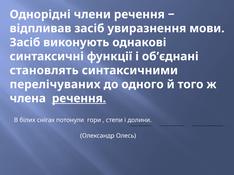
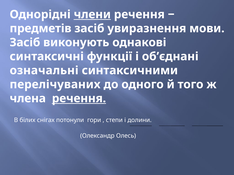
члени underline: none -> present (92, 14)
відпливав: відпливав -> предметів (41, 29)
становлять: становлять -> означальні (44, 71)
